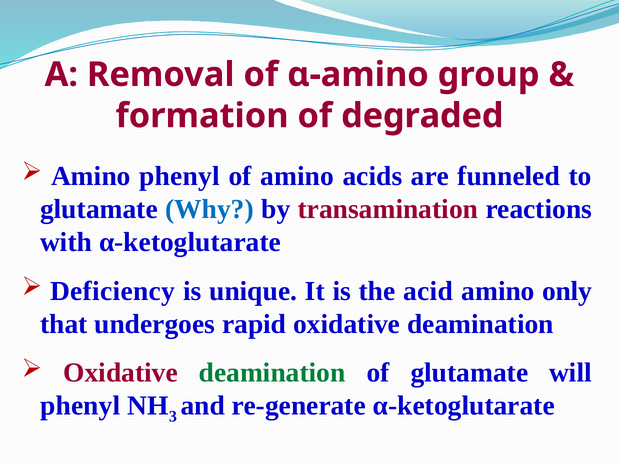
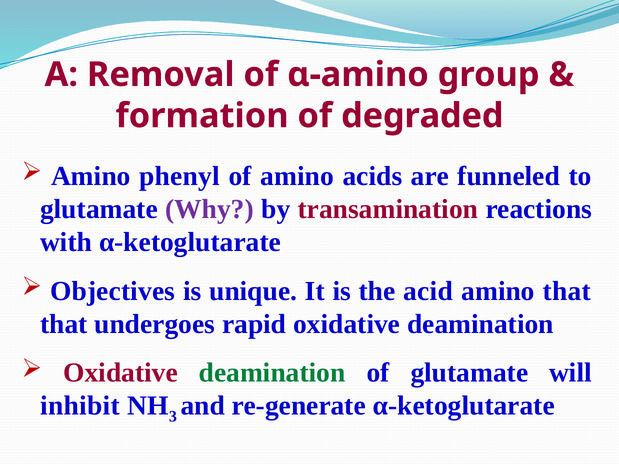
Why colour: blue -> purple (210, 209)
Deficiency: Deficiency -> Objectives (113, 291)
amino only: only -> that (567, 291)
phenyl: phenyl -> inhibit (80, 406)
